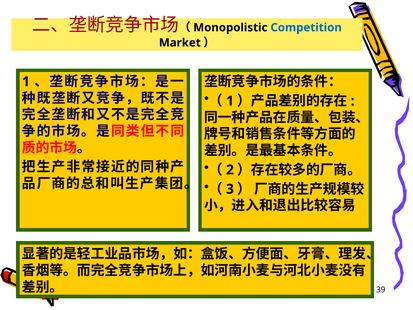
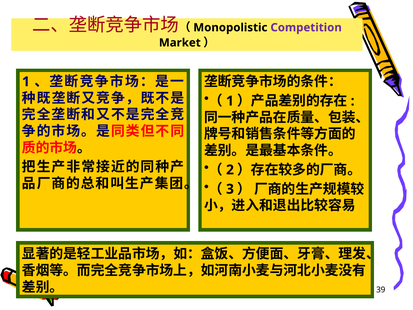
Competition colour: blue -> purple (306, 28)
